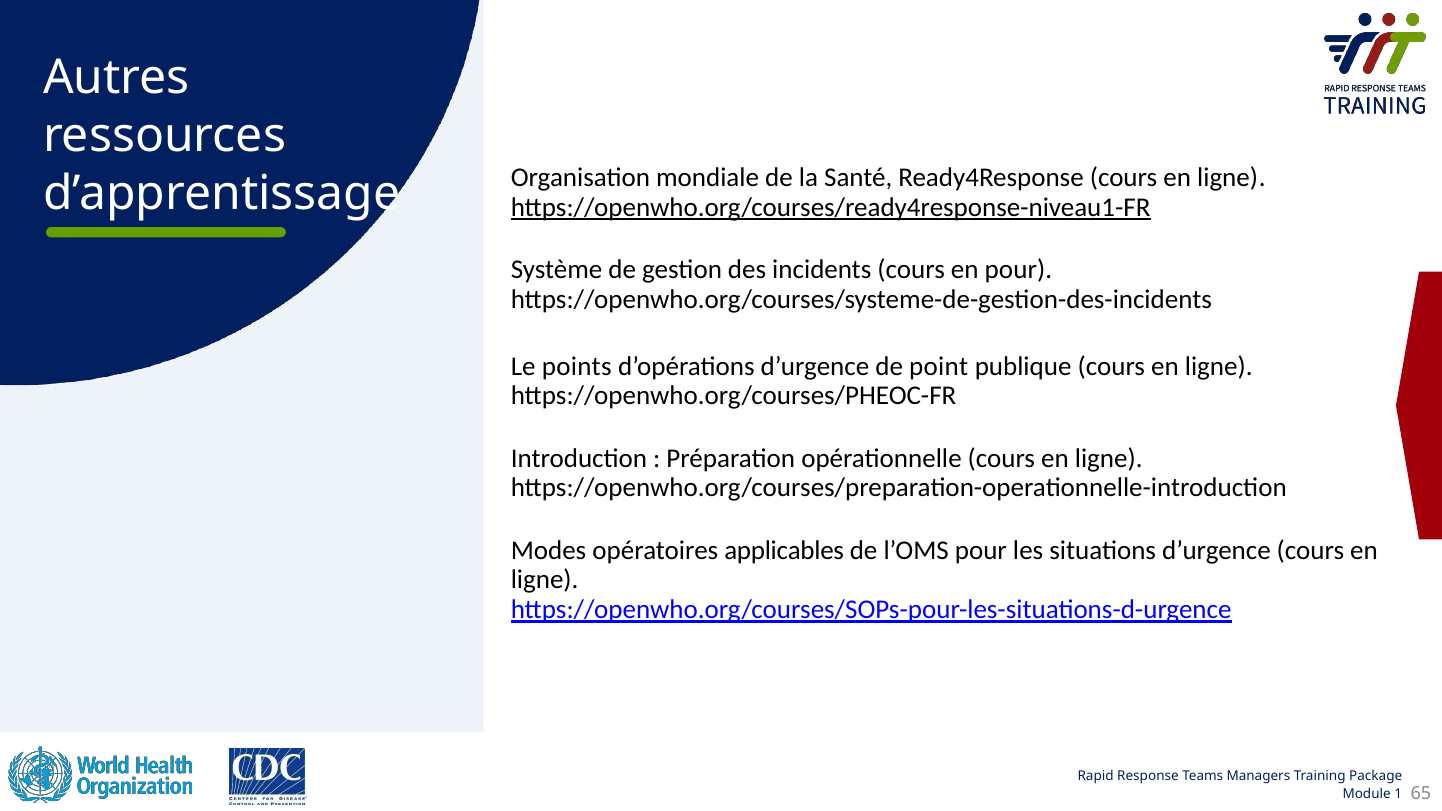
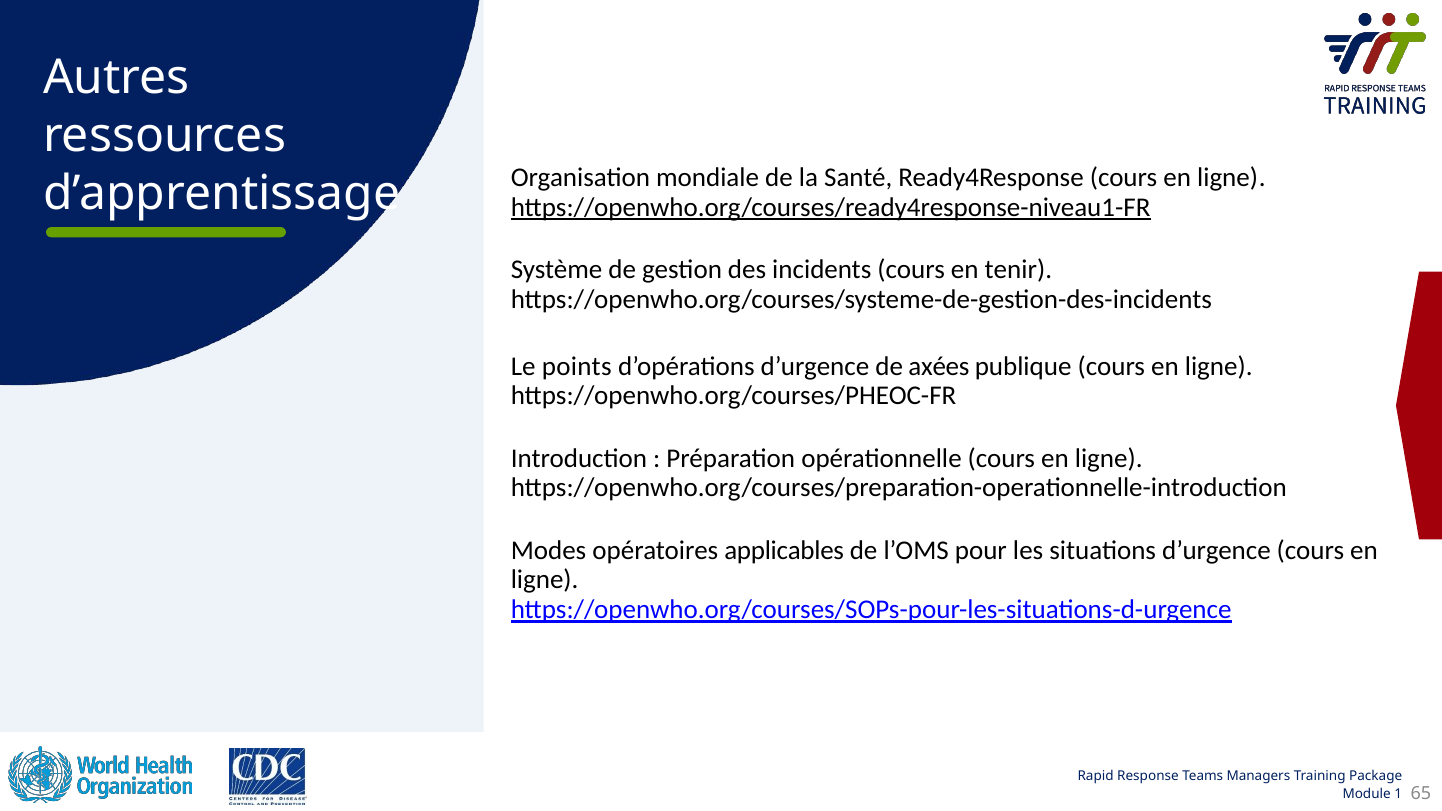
en pour: pour -> tenir (1018, 270)
point: point -> axées (939, 367)
